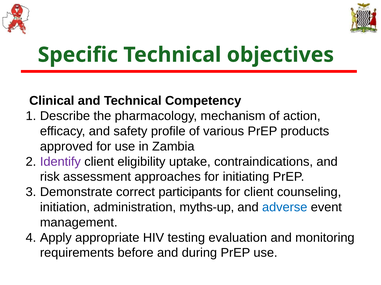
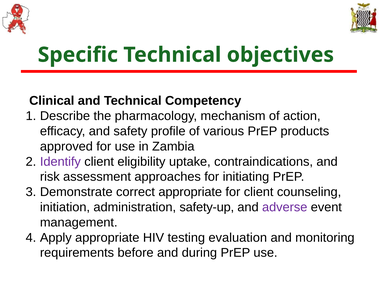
correct participants: participants -> appropriate (190, 193)
myths-up: myths-up -> safety-up (207, 208)
adverse colour: blue -> purple (285, 208)
